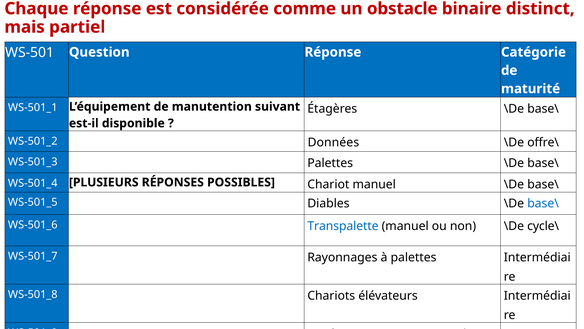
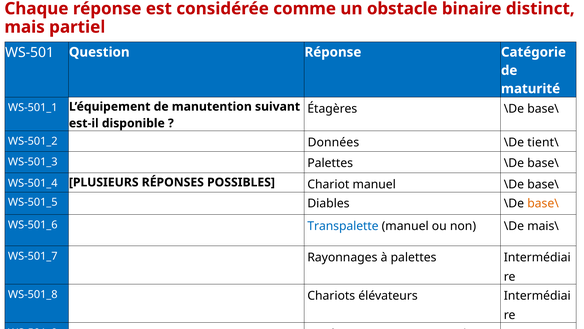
offre\: offre\ -> tient\ (543, 142)
base\ colour: blue -> orange (543, 203)
cycle\: cycle\ -> mais\ (543, 226)
